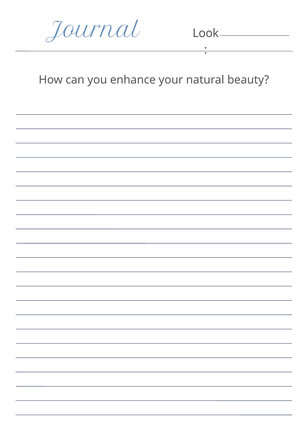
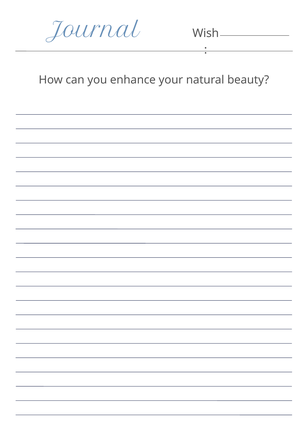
Look: Look -> Wish (206, 33)
